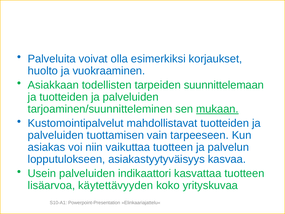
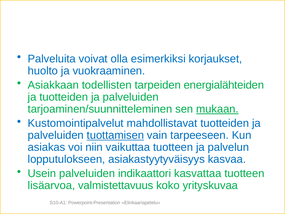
suunnittelemaan: suunnittelemaan -> energialähteiden (224, 85)
tuottamisen underline: none -> present (115, 135)
käytettävyyden: käytettävyyden -> valmistettavuus (116, 185)
